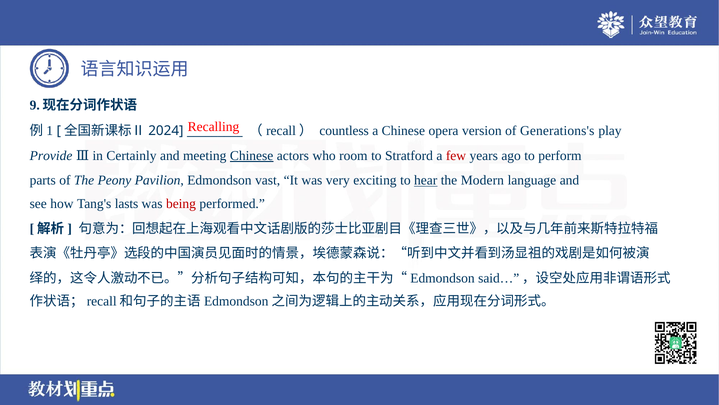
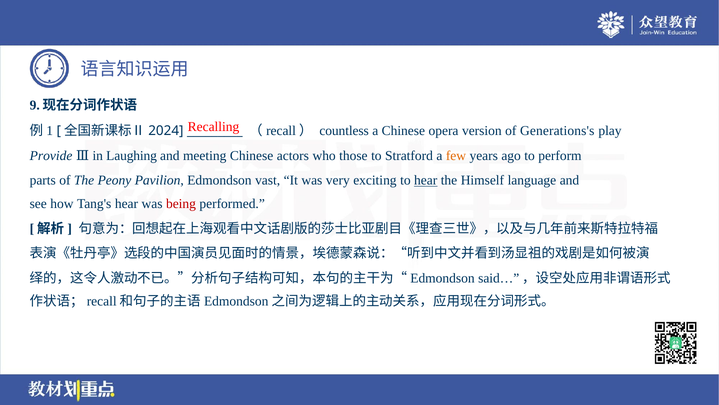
Certainly: Certainly -> Laughing (132, 155)
Chinese underline: present -> none (252, 155)
room: room -> those (353, 155)
few colour: red -> orange (456, 155)
Modern: Modern -> Himself (482, 180)
Tang's lasts: lasts -> hear (127, 203)
